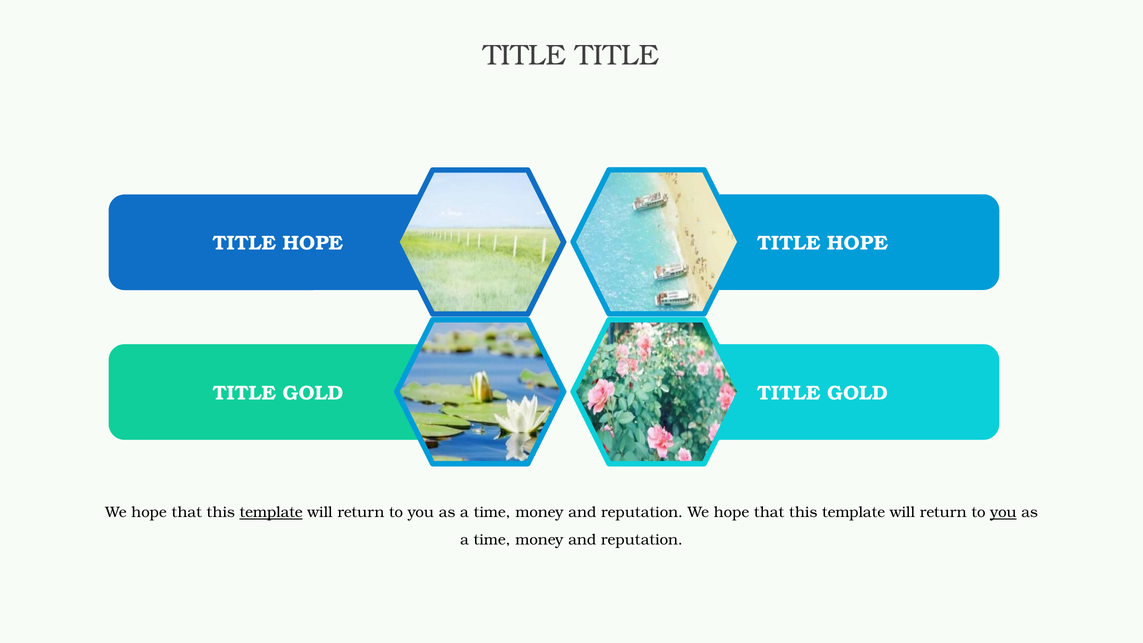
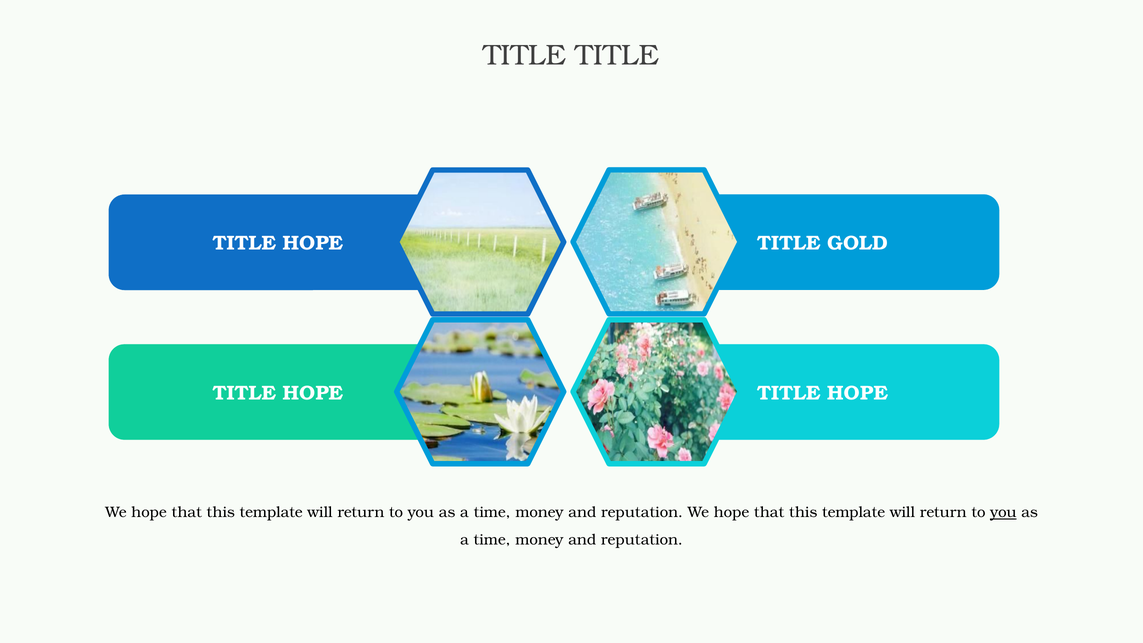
HOPE: HOPE -> GOLD (858, 243)
GOLD: GOLD -> HOPE (313, 393)
GOLD: GOLD -> HOPE (858, 393)
template underline: present -> none (271, 512)
